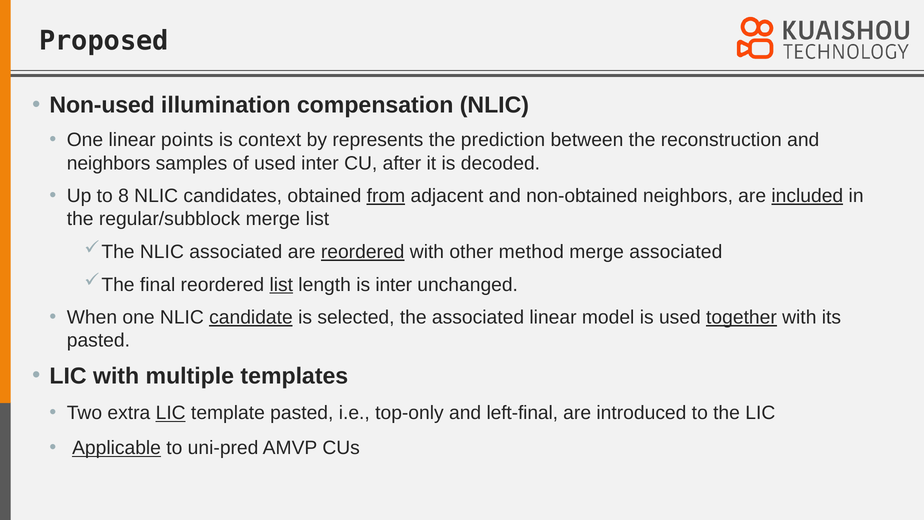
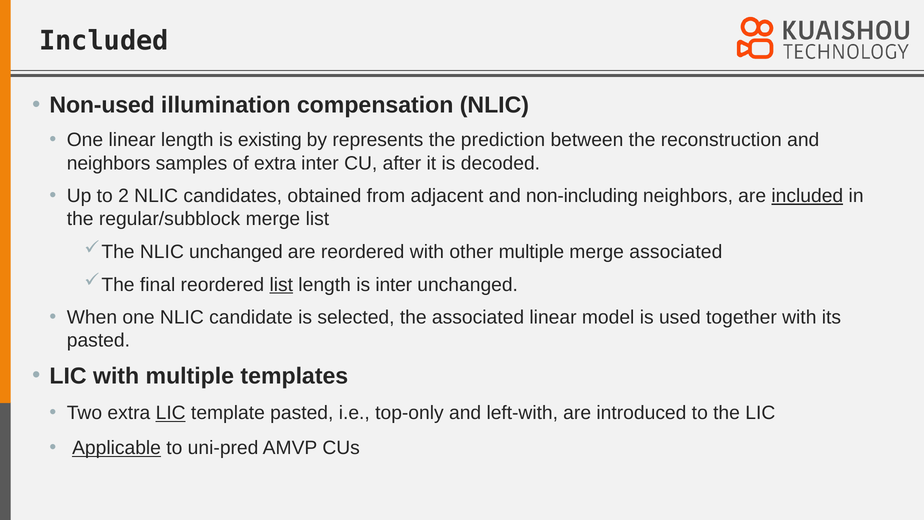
Proposed: Proposed -> Included (104, 41)
linear points: points -> length (187, 140)
context: context -> existing (270, 140)
of used: used -> extra (275, 163)
8: 8 -> 2 (124, 196)
from underline: present -> none (386, 196)
non-obtained: non-obtained -> non-including (582, 196)
NLIC associated: associated -> unchanged (236, 252)
reordered underline: present -> none (363, 252)
other method: method -> multiple (531, 252)
candidate underline: present -> none (251, 317)
together underline: present -> none (741, 317)
left-final: left-final -> left-with (522, 413)
